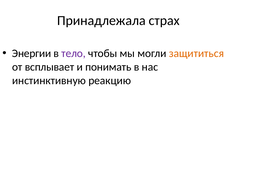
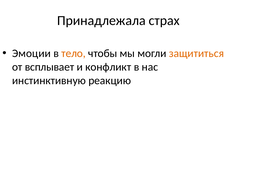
Энергии: Энергии -> Эмоции (31, 53)
тело colour: purple -> orange (74, 53)
понимать: понимать -> конфликт (108, 67)
